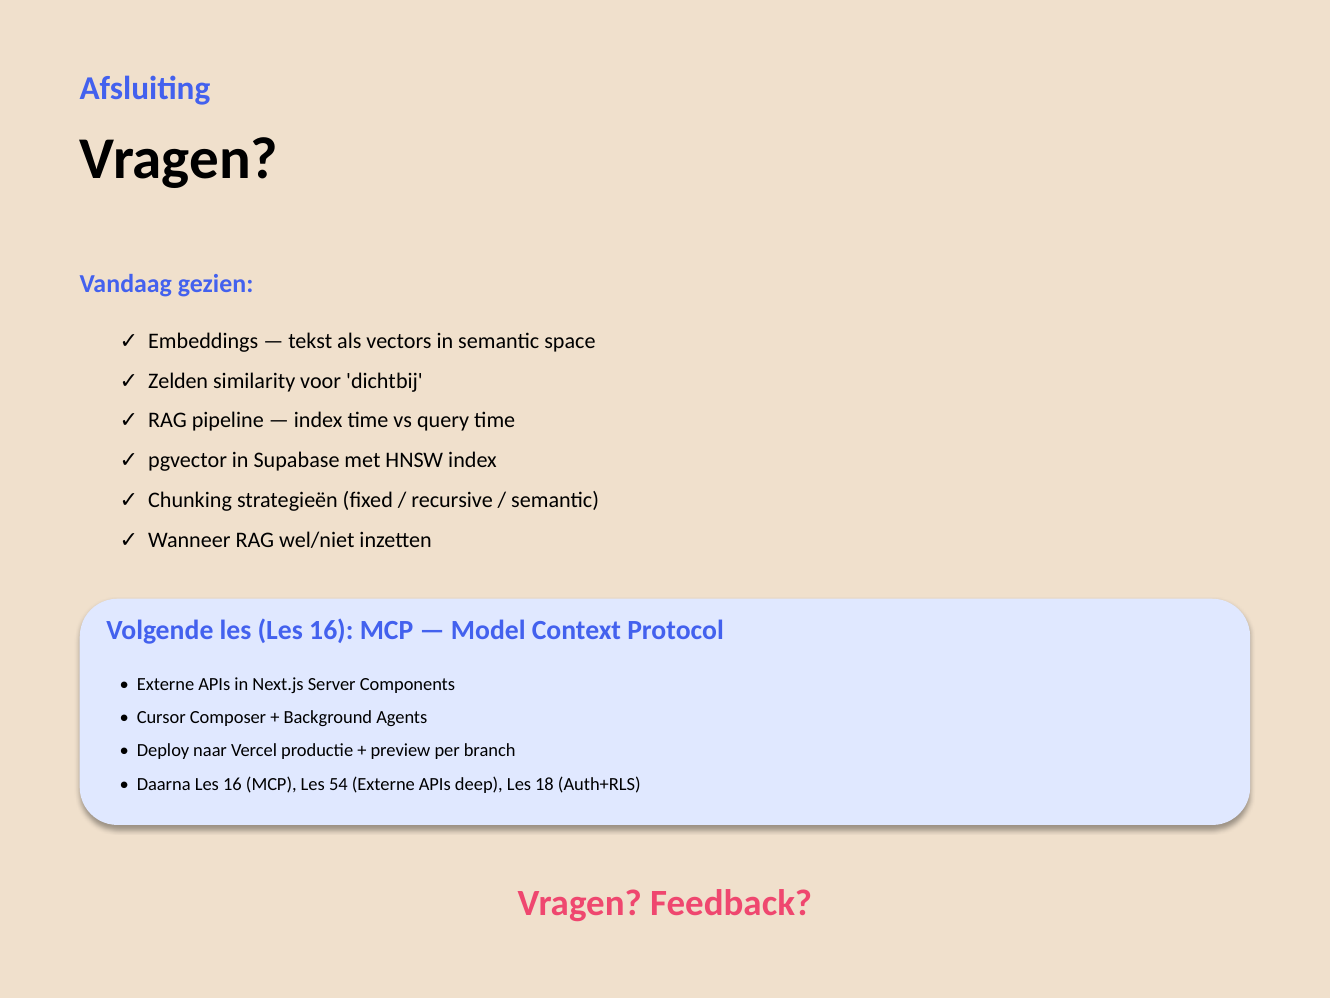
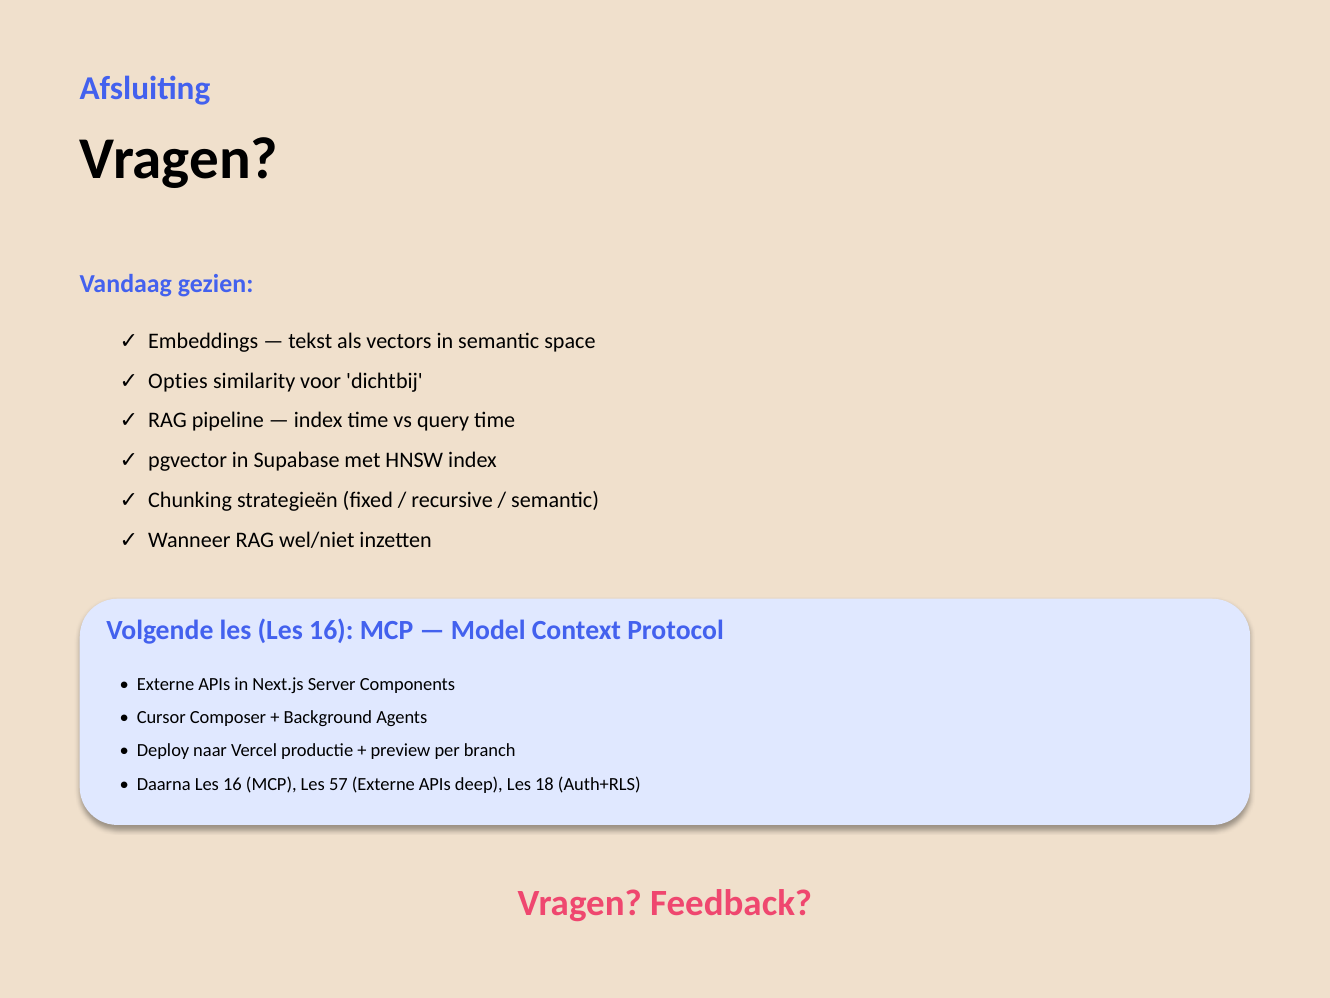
Zelden: Zelden -> Opties (178, 381)
54: 54 -> 57 (338, 784)
